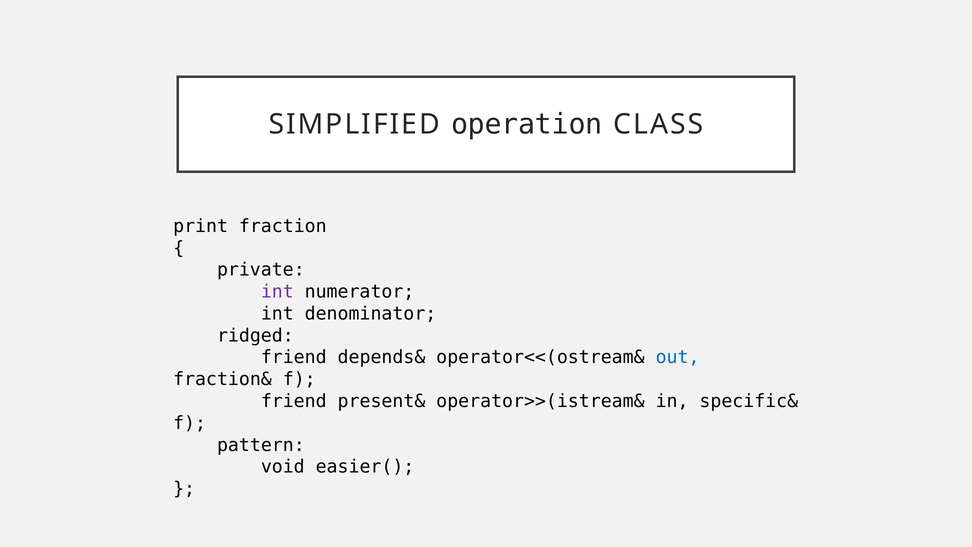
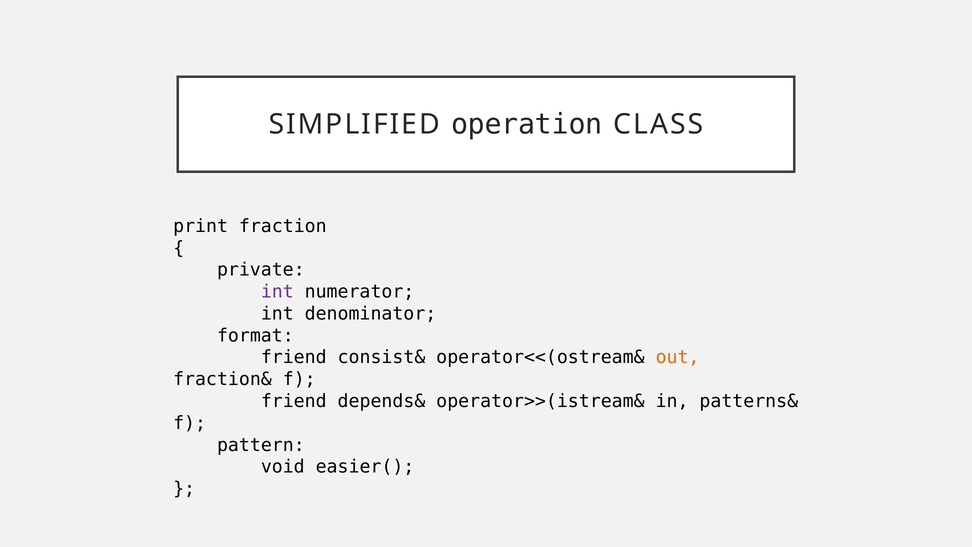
ridged: ridged -> format (255, 335)
depends&: depends& -> consist& (381, 357)
out colour: blue -> orange (678, 357)
present&: present& -> depends& (381, 401)
specific&: specific& -> patterns& (749, 401)
